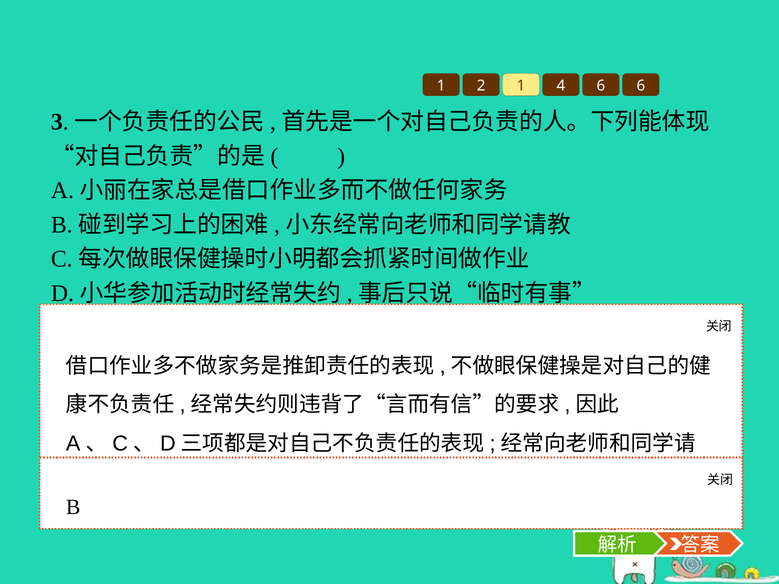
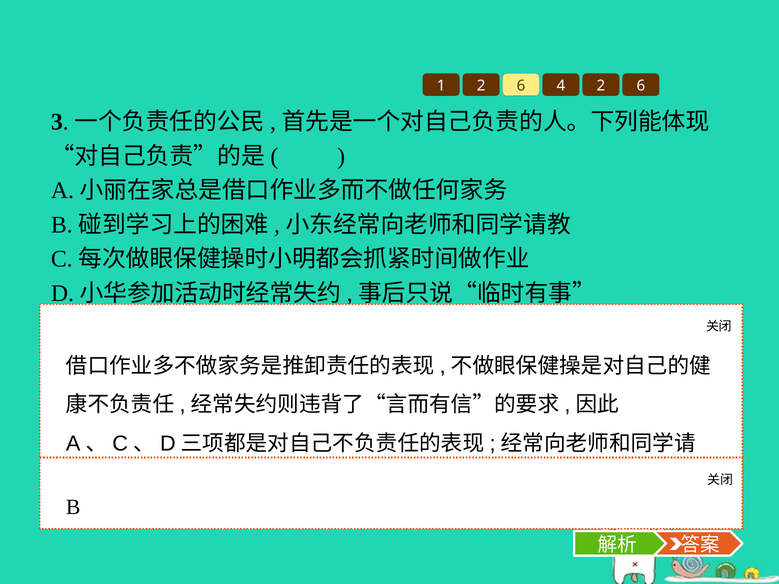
1 2 1: 1 -> 6 (521, 86)
4 6: 6 -> 2 (601, 86)
